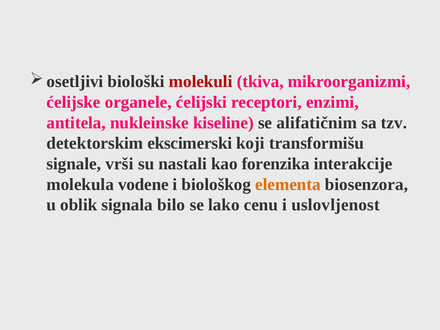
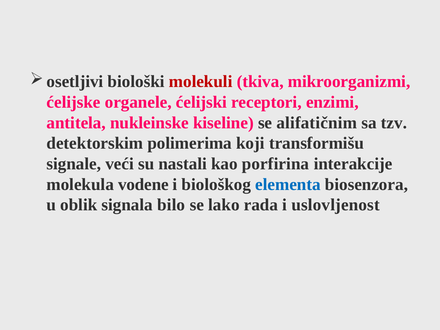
ekscimerski: ekscimerski -> polimerima (190, 143)
vrši: vrši -> veći (120, 164)
forenzika: forenzika -> porfirina (276, 164)
elementa colour: orange -> blue (288, 184)
cenu: cenu -> rada (261, 205)
